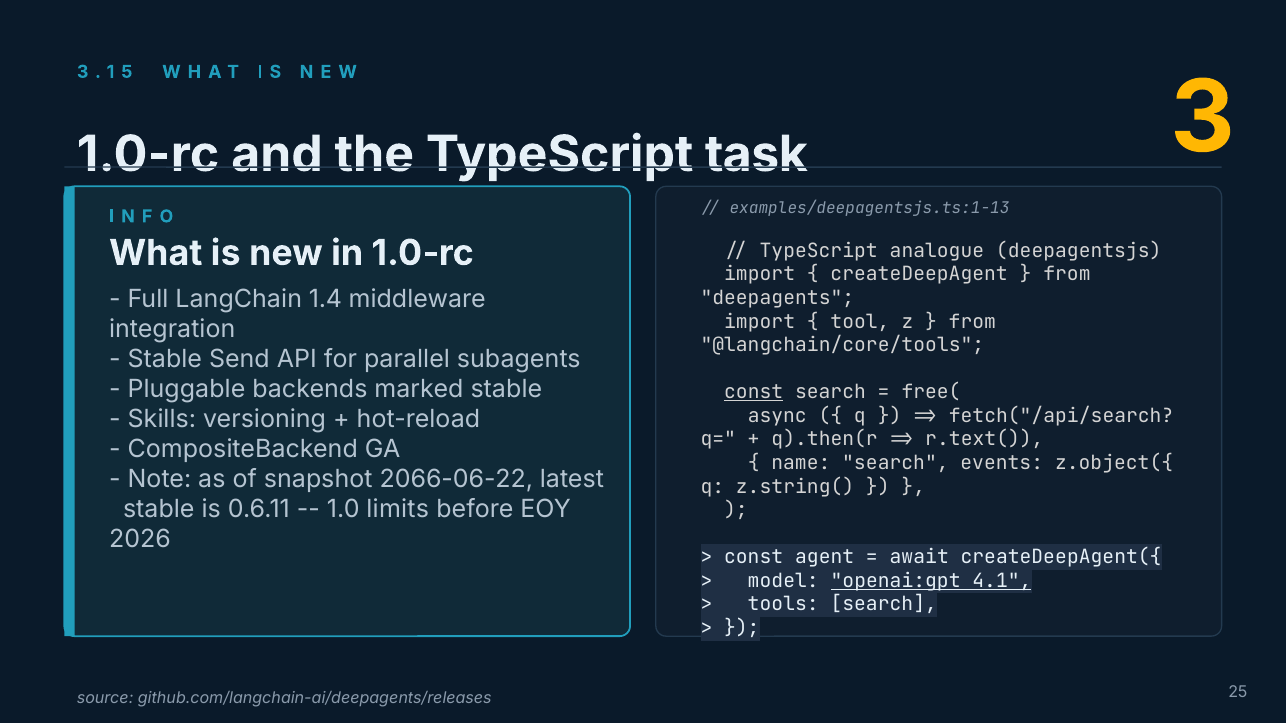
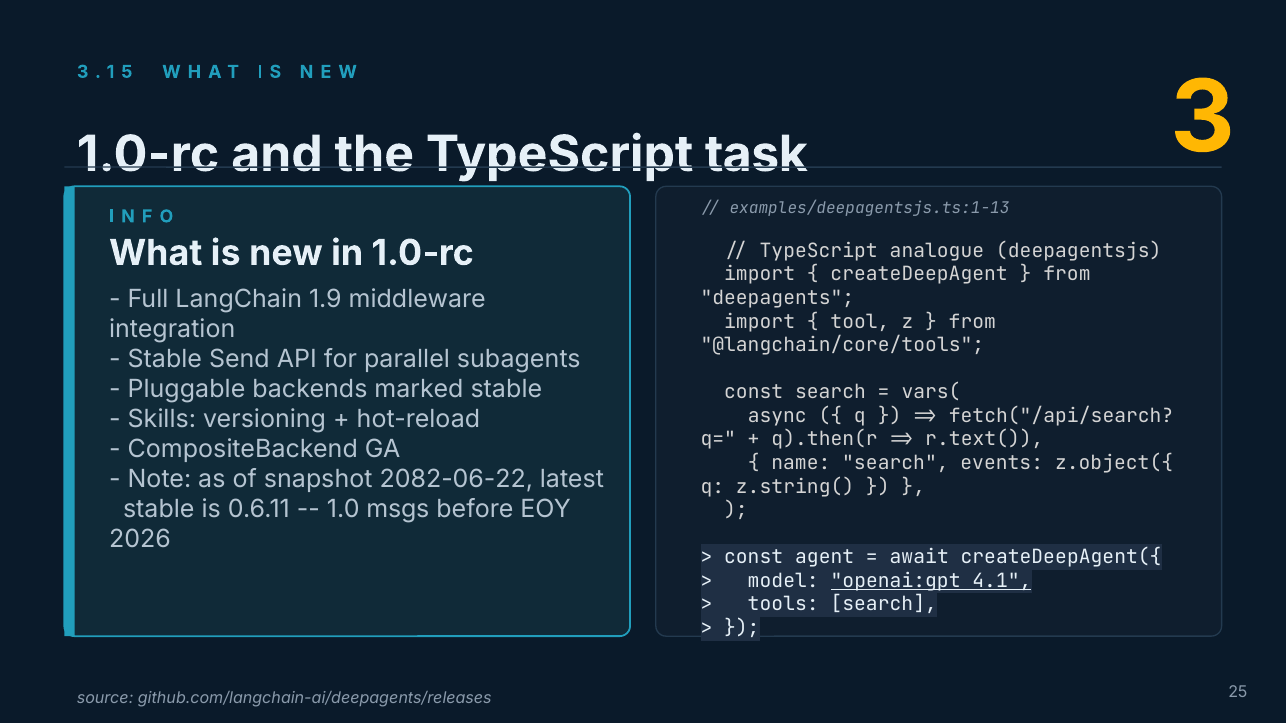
1.4: 1.4 -> 1.9 (325, 300)
const underline: present -> none (754, 392)
free(: free( -> vars( (931, 392)
2066-06-22: 2066-06-22 -> 2082-06-22 (456, 480)
limits: limits -> msgs (398, 510)
